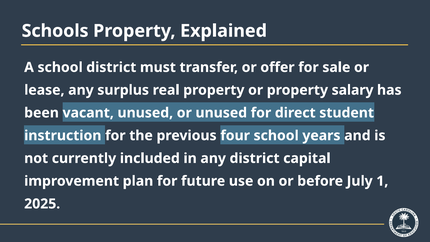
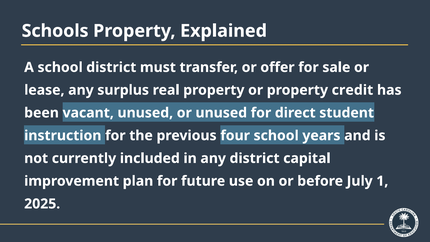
salary: salary -> credit (352, 90)
